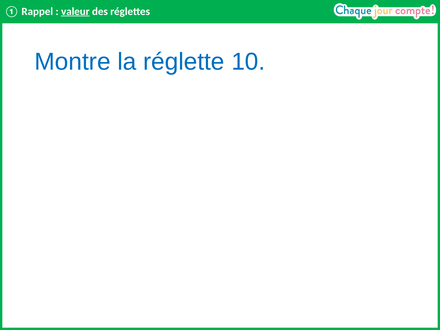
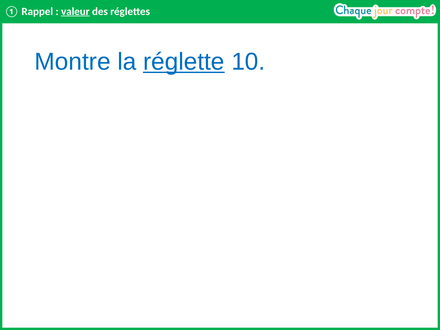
réglette underline: none -> present (184, 62)
